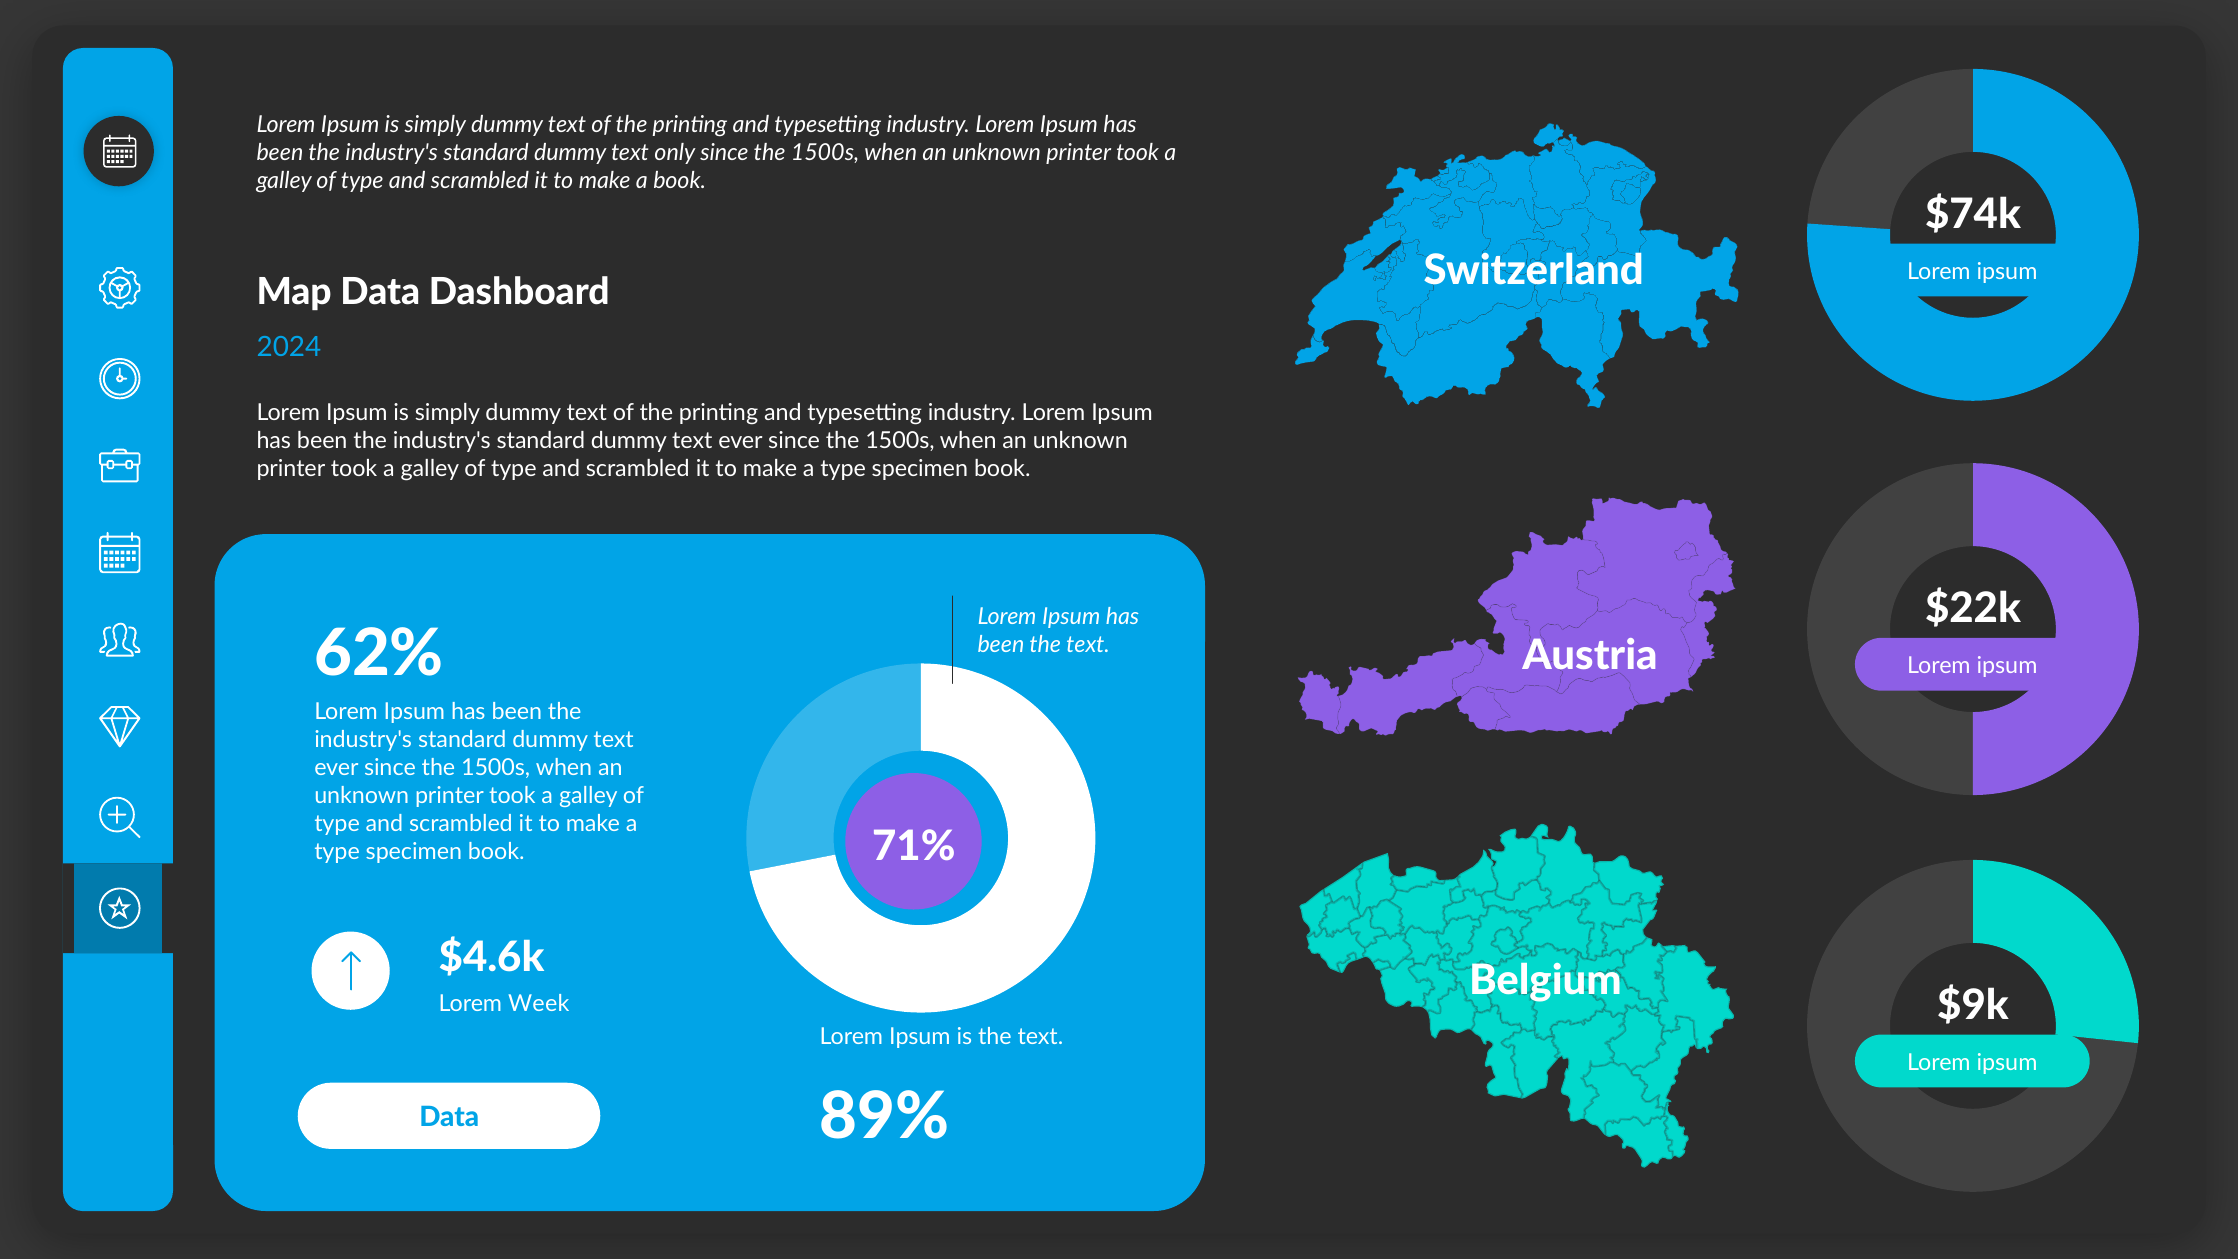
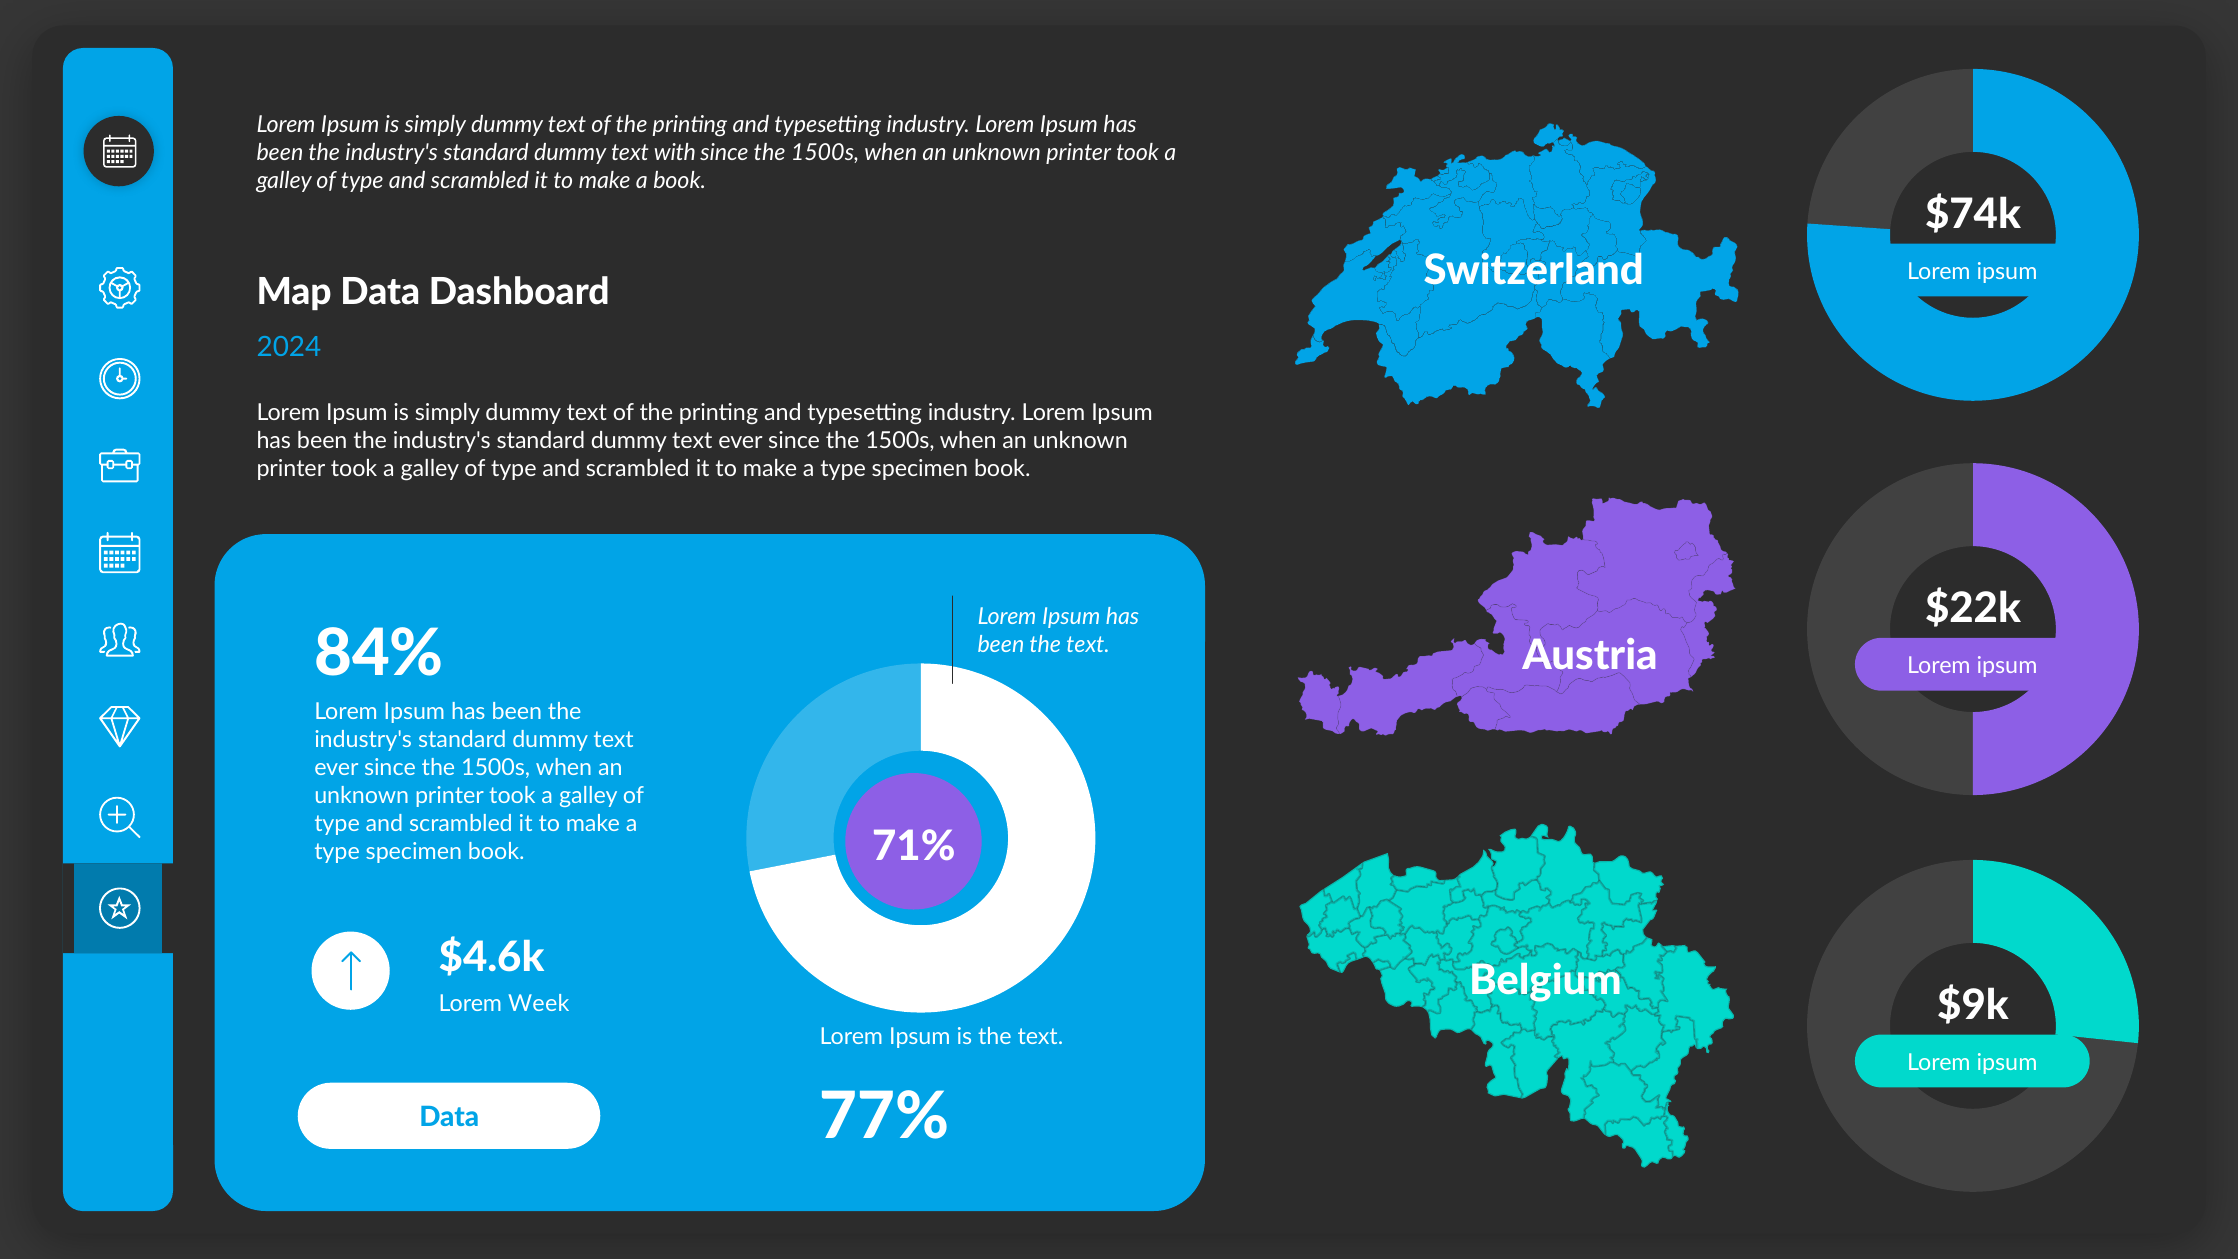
only: only -> with (675, 153)
62%: 62% -> 84% (379, 654)
89%: 89% -> 77% (884, 1117)
